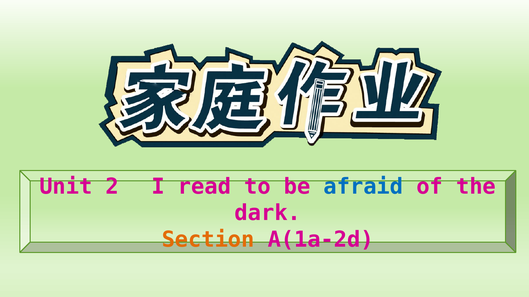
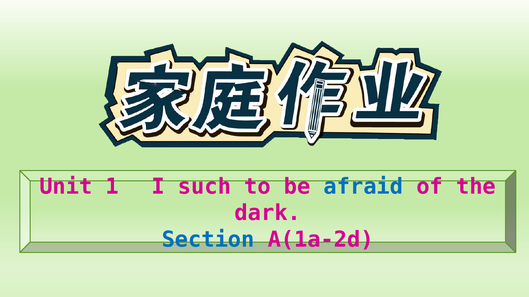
2: 2 -> 1 (112, 187)
read: read -> such (204, 187)
Section colour: orange -> blue (208, 240)
